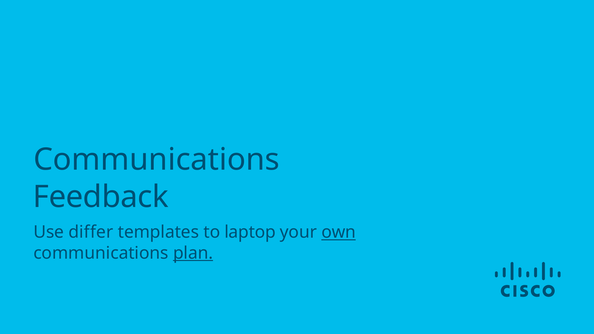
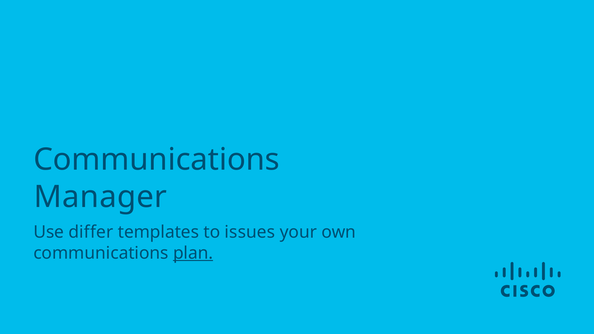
Feedback: Feedback -> Manager (100, 197)
laptop: laptop -> issues (250, 232)
own underline: present -> none (339, 232)
